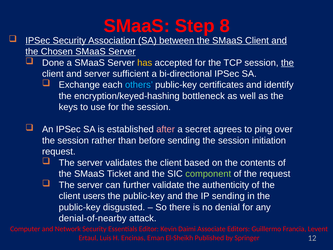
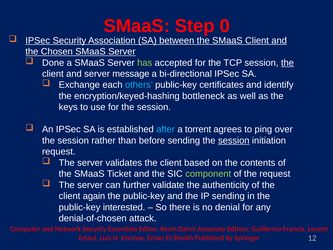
8: 8 -> 0 (225, 26)
has colour: yellow -> light green (145, 63)
sufficient: sufficient -> message (131, 74)
after colour: pink -> light blue (166, 129)
secret: secret -> torrent (198, 129)
session underline: none -> present (234, 140)
users: users -> again (94, 196)
disgusted: disgusted -> interested (124, 207)
denial-of-nearby: denial-of-nearby -> denial-of-chosen (93, 218)
